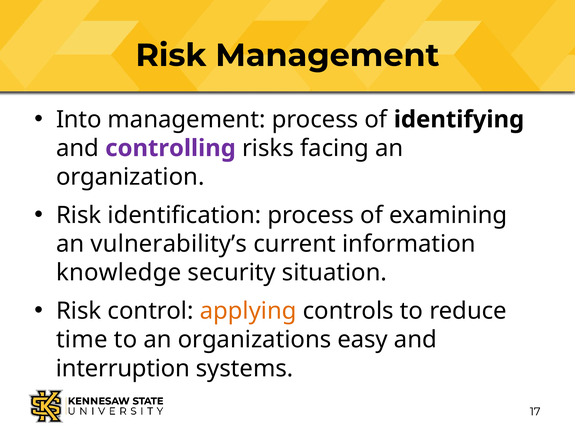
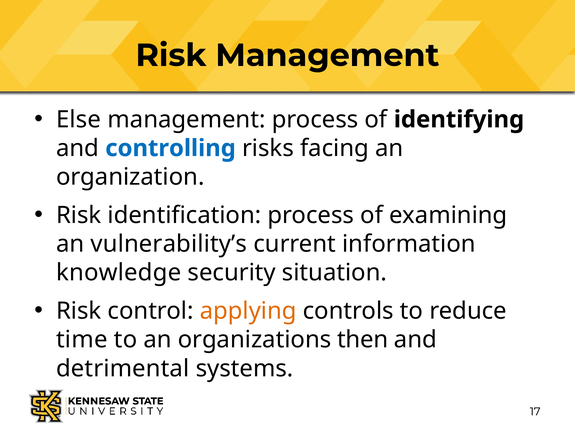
Into: Into -> Else (79, 120)
controlling colour: purple -> blue (171, 148)
easy: easy -> then (363, 340)
interruption: interruption -> detrimental (123, 369)
